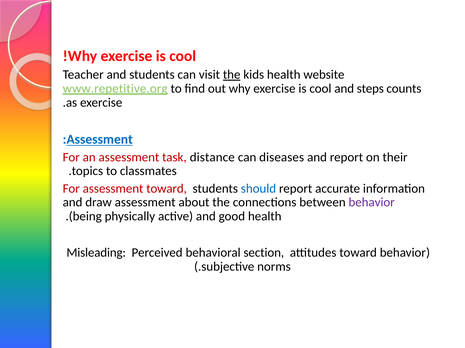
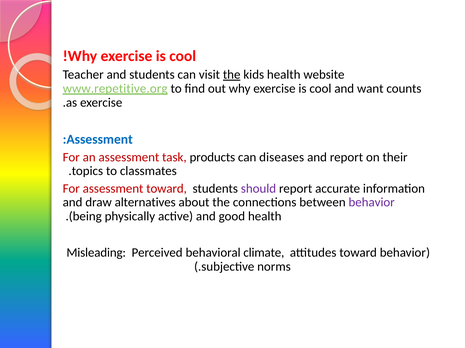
steps: steps -> want (370, 89)
Assessment underline: present -> none (100, 140)
distance: distance -> products (212, 157)
should colour: blue -> purple (258, 189)
draw assessment: assessment -> alternatives (145, 203)
section: section -> climate (264, 253)
